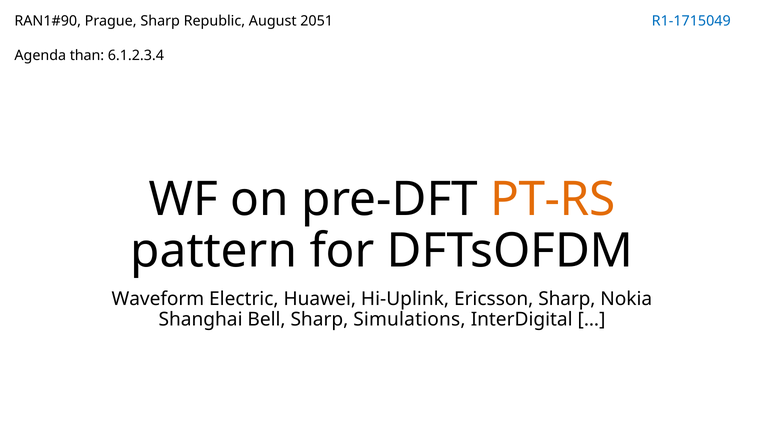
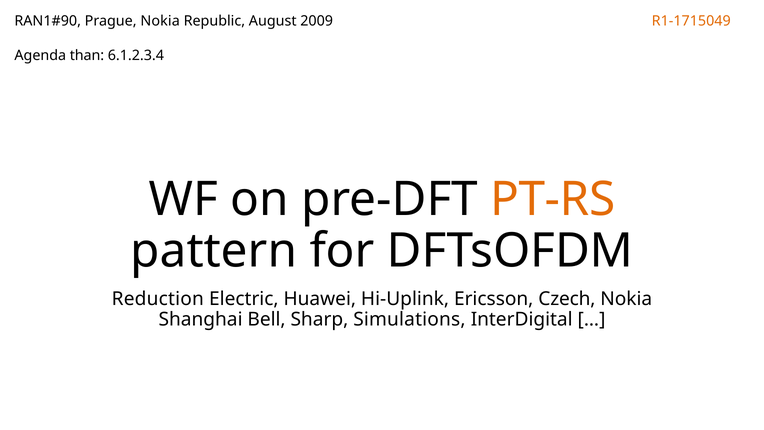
Prague Sharp: Sharp -> Nokia (160, 21)
2051: 2051 -> 2009 (317, 21)
R1-1715049 colour: blue -> orange (691, 21)
Waveform: Waveform -> Reduction (158, 299)
Ericsson Sharp: Sharp -> Czech (567, 299)
